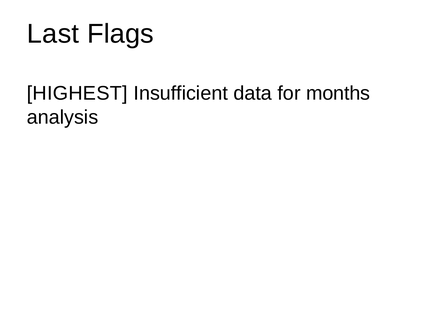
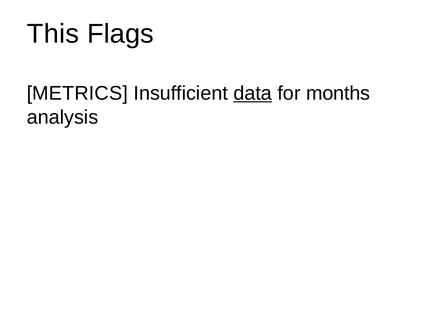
Last: Last -> This (53, 34)
HIGHEST: HIGHEST -> METRICS (77, 94)
data underline: none -> present (253, 94)
